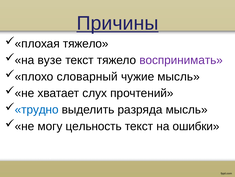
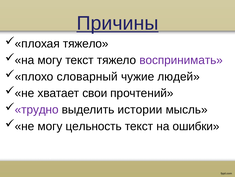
на вузе: вузе -> могу (50, 60)
чужие мысль: мысль -> людей (179, 76)
слух: слух -> свои (95, 93)
трудно colour: blue -> purple (37, 109)
разряда: разряда -> истории (140, 109)
